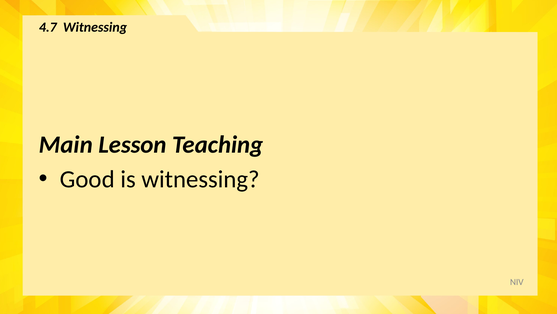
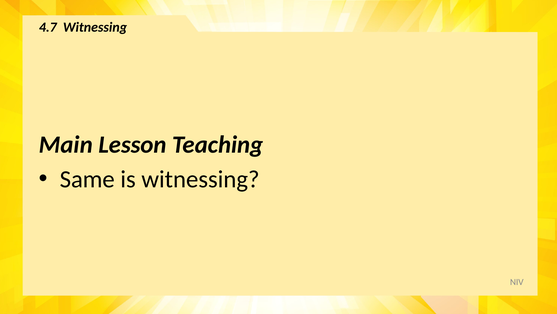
Good: Good -> Same (87, 179)
